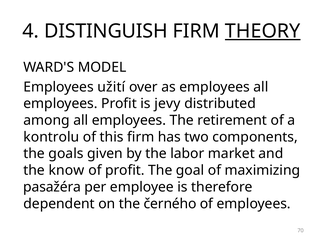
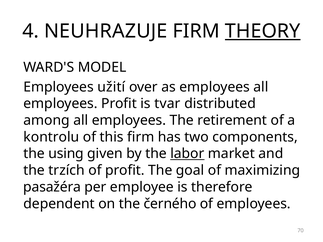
DISTINGUISH: DISTINGUISH -> NEUHRAZUJE (106, 31)
jevy: jevy -> tvar (167, 104)
goals: goals -> using (66, 154)
labor underline: none -> present (187, 154)
know: know -> trzích (67, 171)
